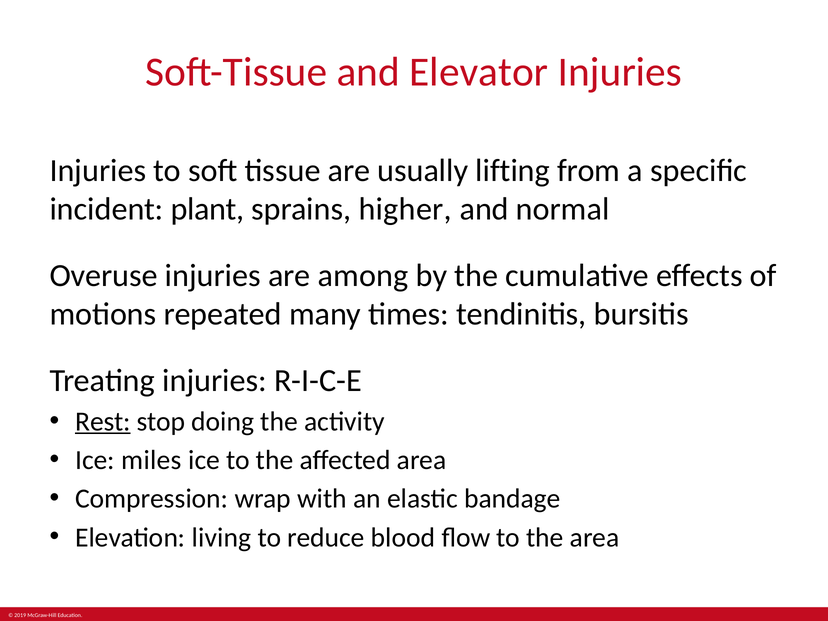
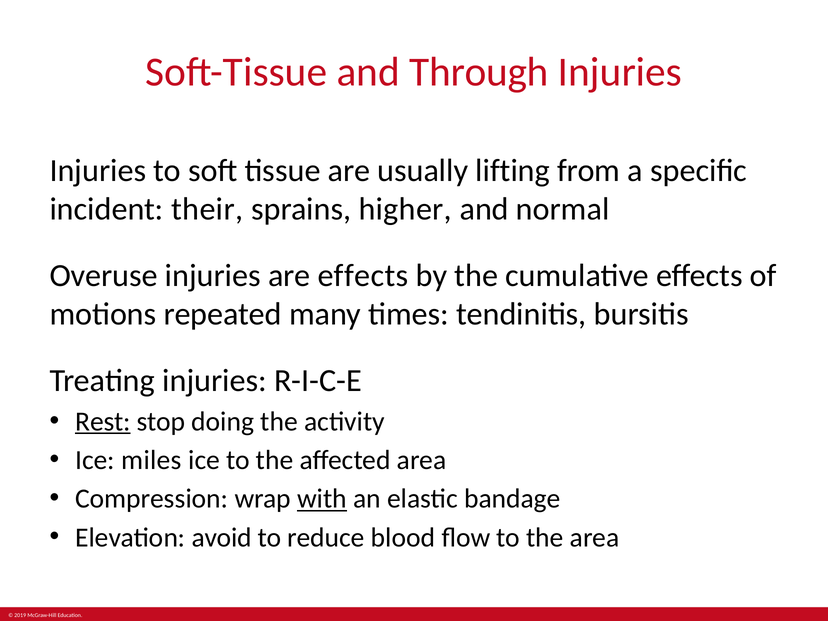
Elevator: Elevator -> Through (479, 72)
plant: plant -> their (207, 209)
are among: among -> effects (363, 275)
with underline: none -> present (322, 499)
living: living -> avoid (222, 537)
